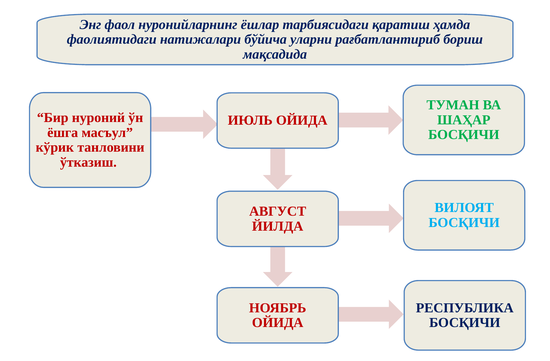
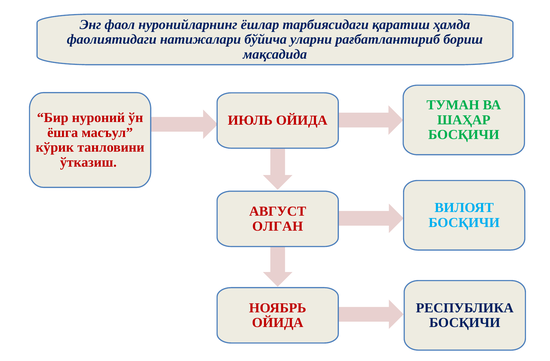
ЙИЛДА: ЙИЛДА -> ОЛГАН (278, 226)
